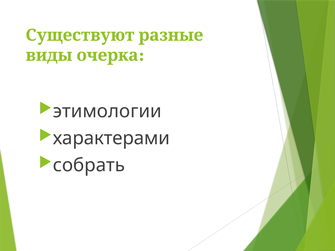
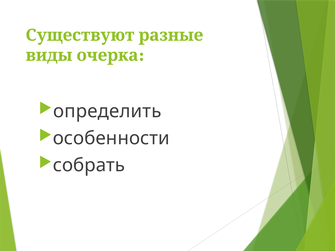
этимологии: этимологии -> определить (107, 111)
характерами: характерами -> особенности (111, 138)
